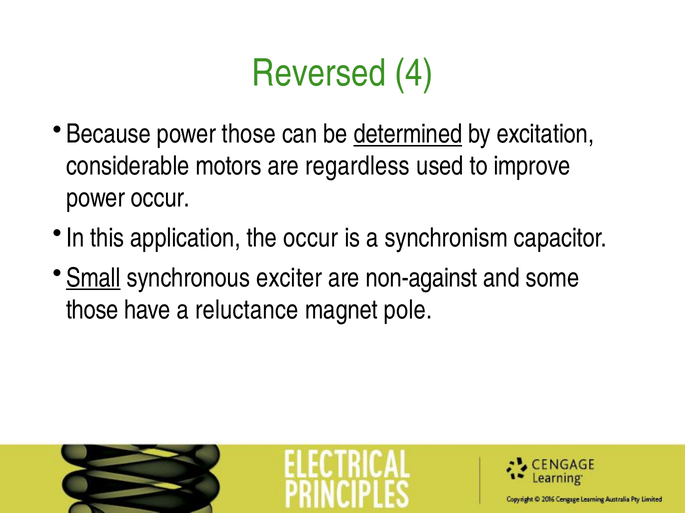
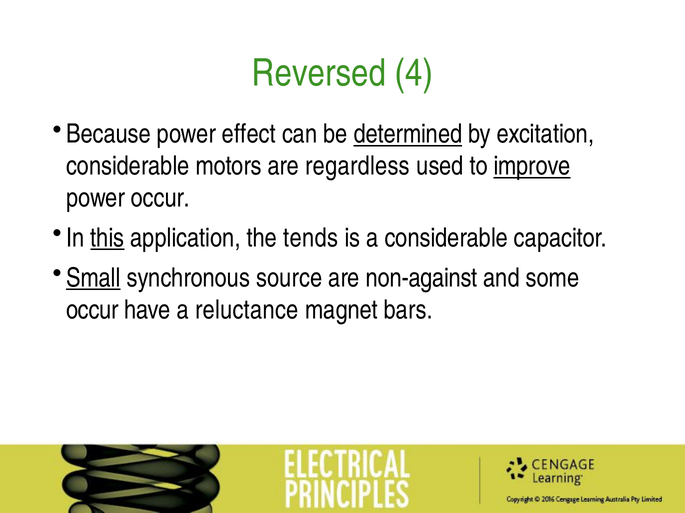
power those: those -> effect (249, 134)
improve underline: none -> present (532, 166)
this underline: none -> present (107, 238)
the occur: occur -> tends (311, 238)
a synchronism: synchronism -> considerable (446, 238)
exciter: exciter -> source (289, 278)
those: those -> occur (92, 310)
pole: pole -> bars (408, 310)
